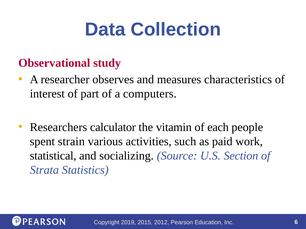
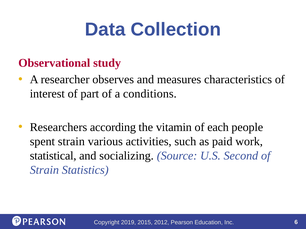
computers: computers -> conditions (150, 94)
calculator: calculator -> according (113, 127)
Section: Section -> Second (241, 156)
Strata: Strata -> Strain (44, 170)
